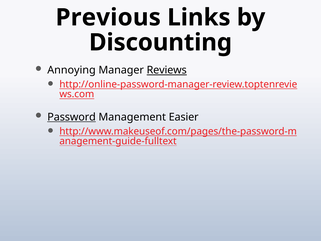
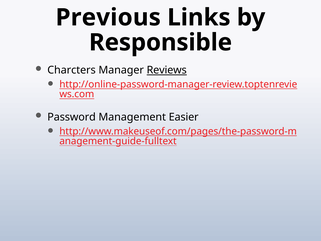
Discounting: Discounting -> Responsible (161, 42)
Annoying: Annoying -> Charcters (72, 70)
Password underline: present -> none (72, 117)
